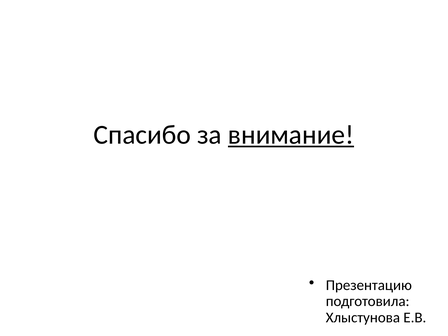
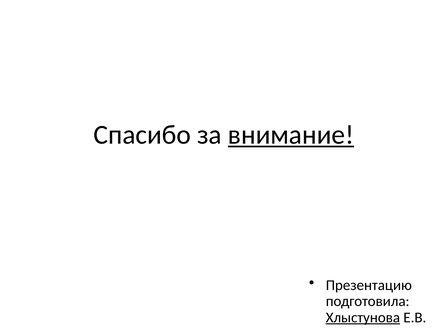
Хлыстунова underline: none -> present (363, 317)
